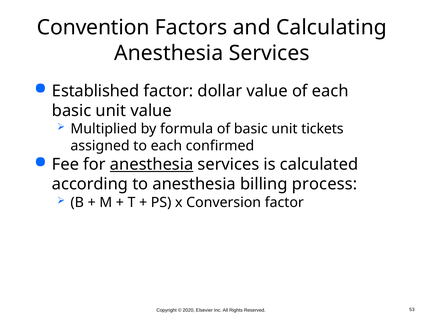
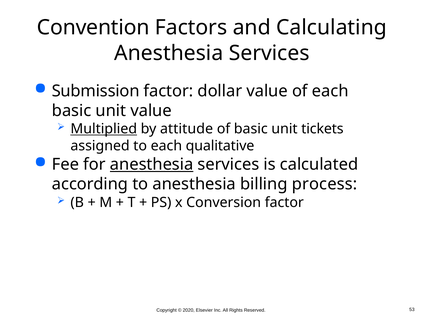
Established: Established -> Submission (96, 91)
Multiplied underline: none -> present (104, 129)
formula: formula -> attitude (187, 129)
confirmed: confirmed -> qualitative (220, 146)
